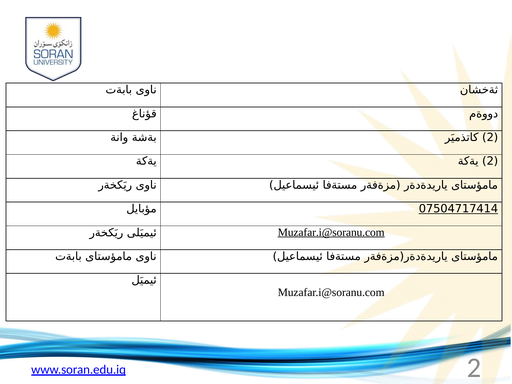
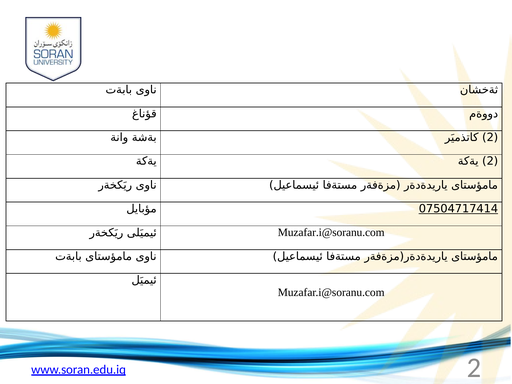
Muzafar.i@soranu.com underline: present -> none (331, 232)
